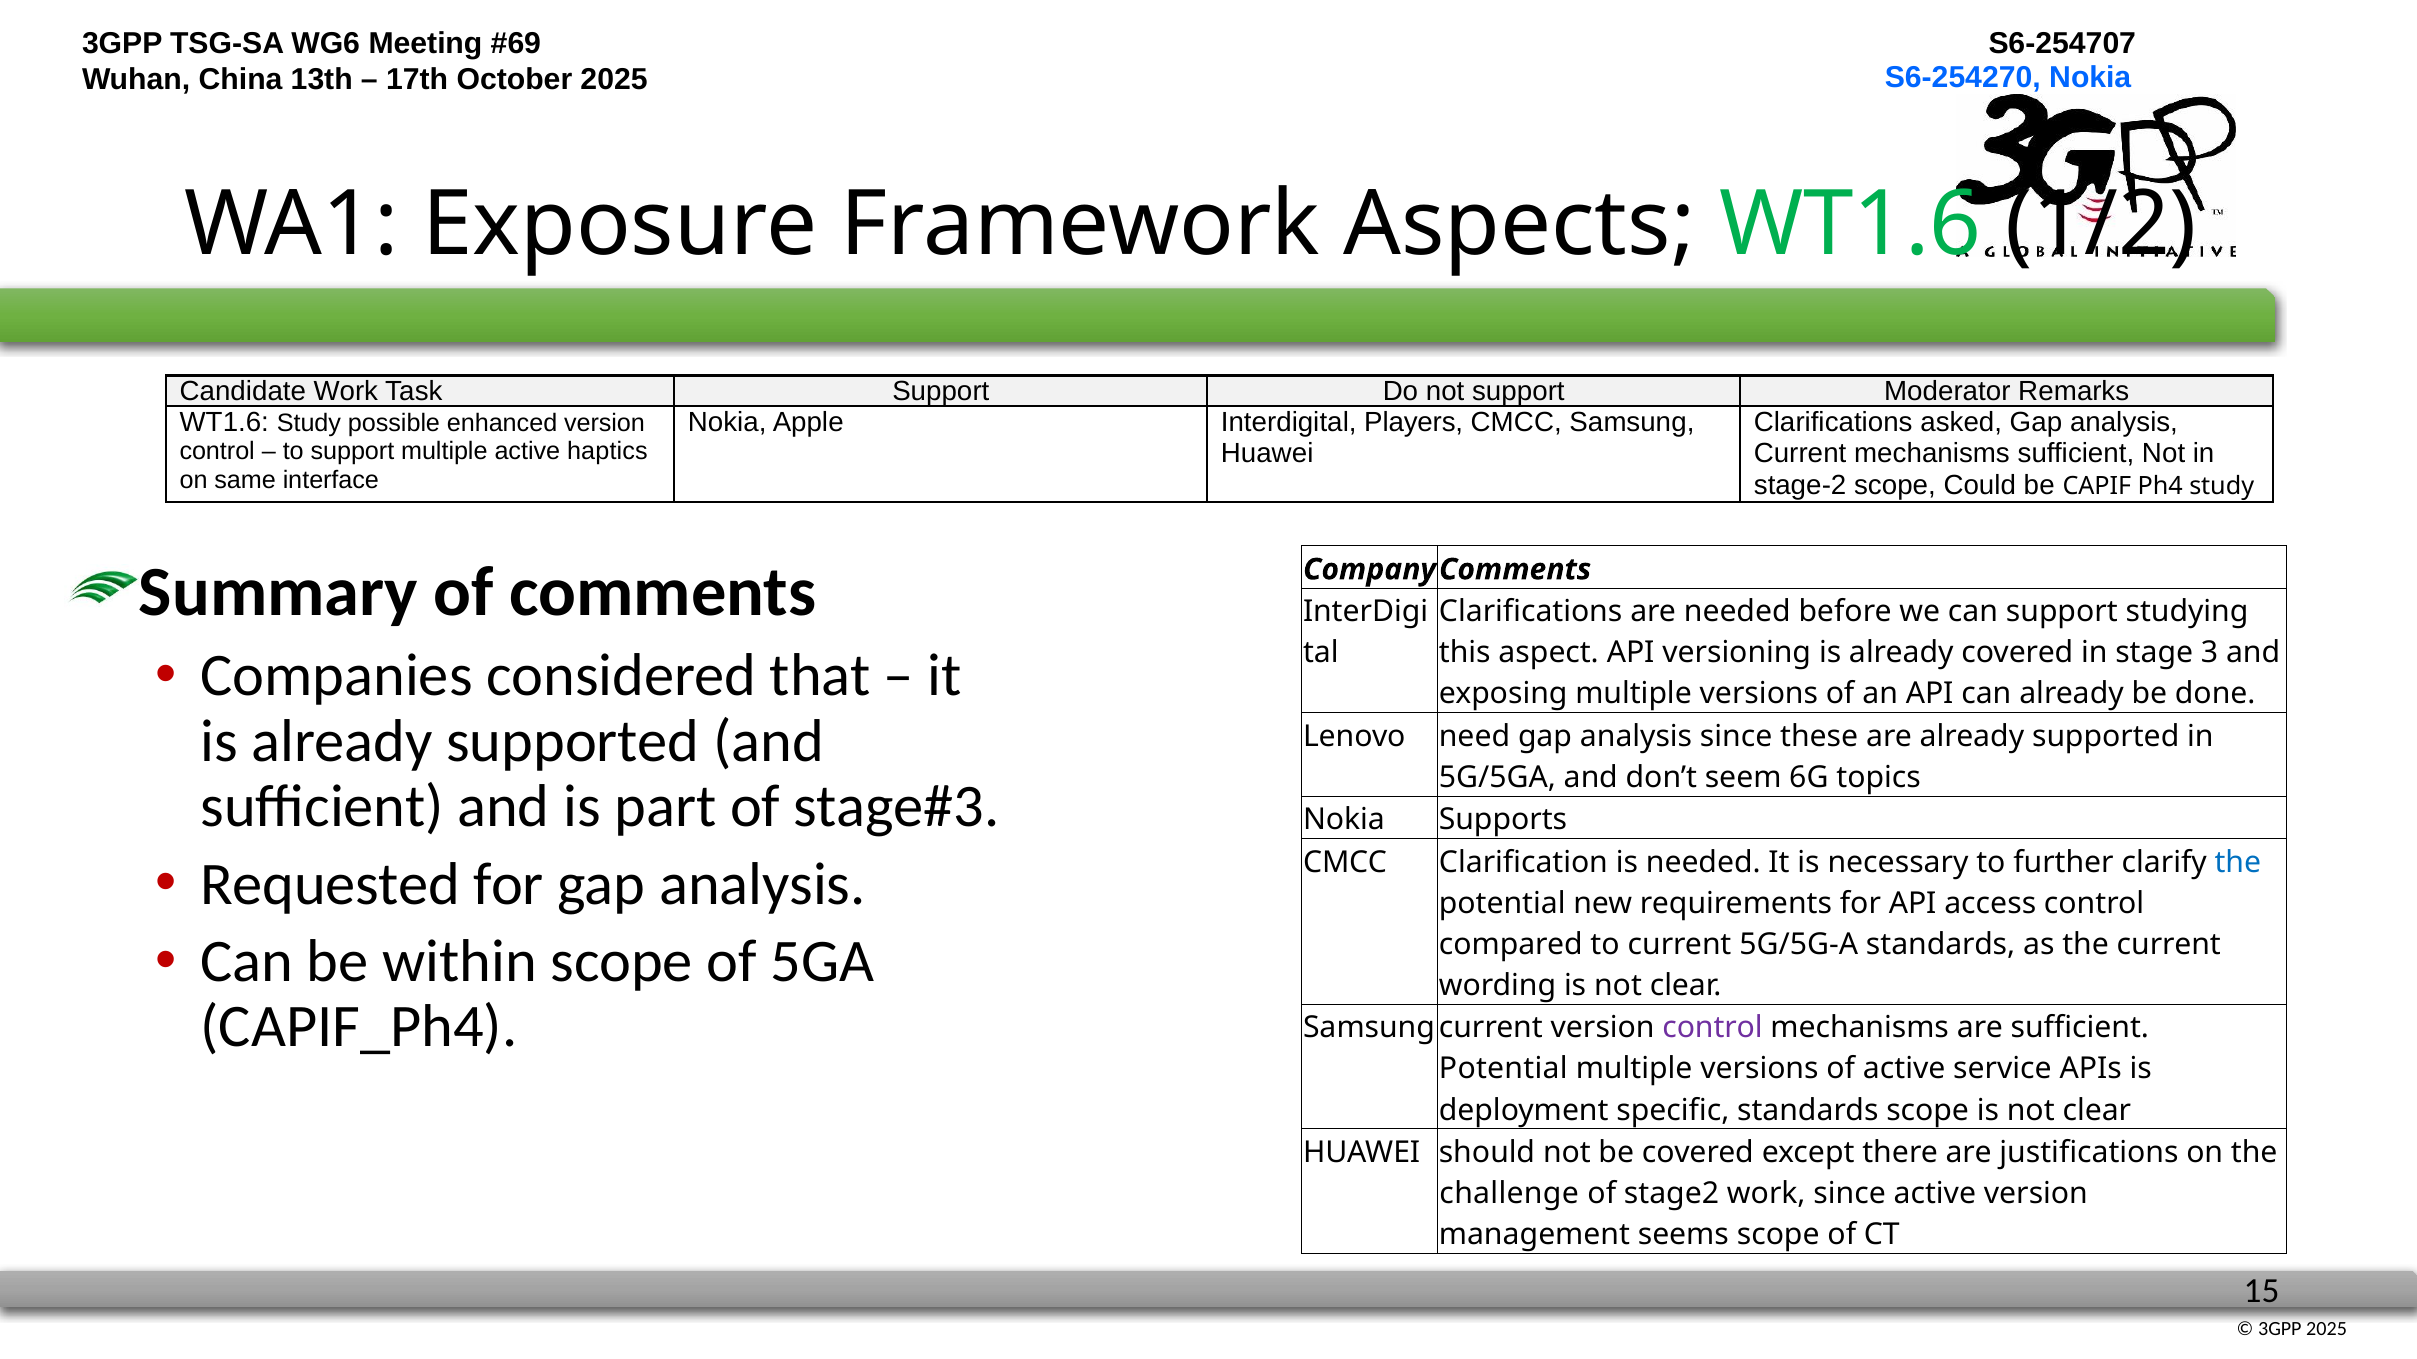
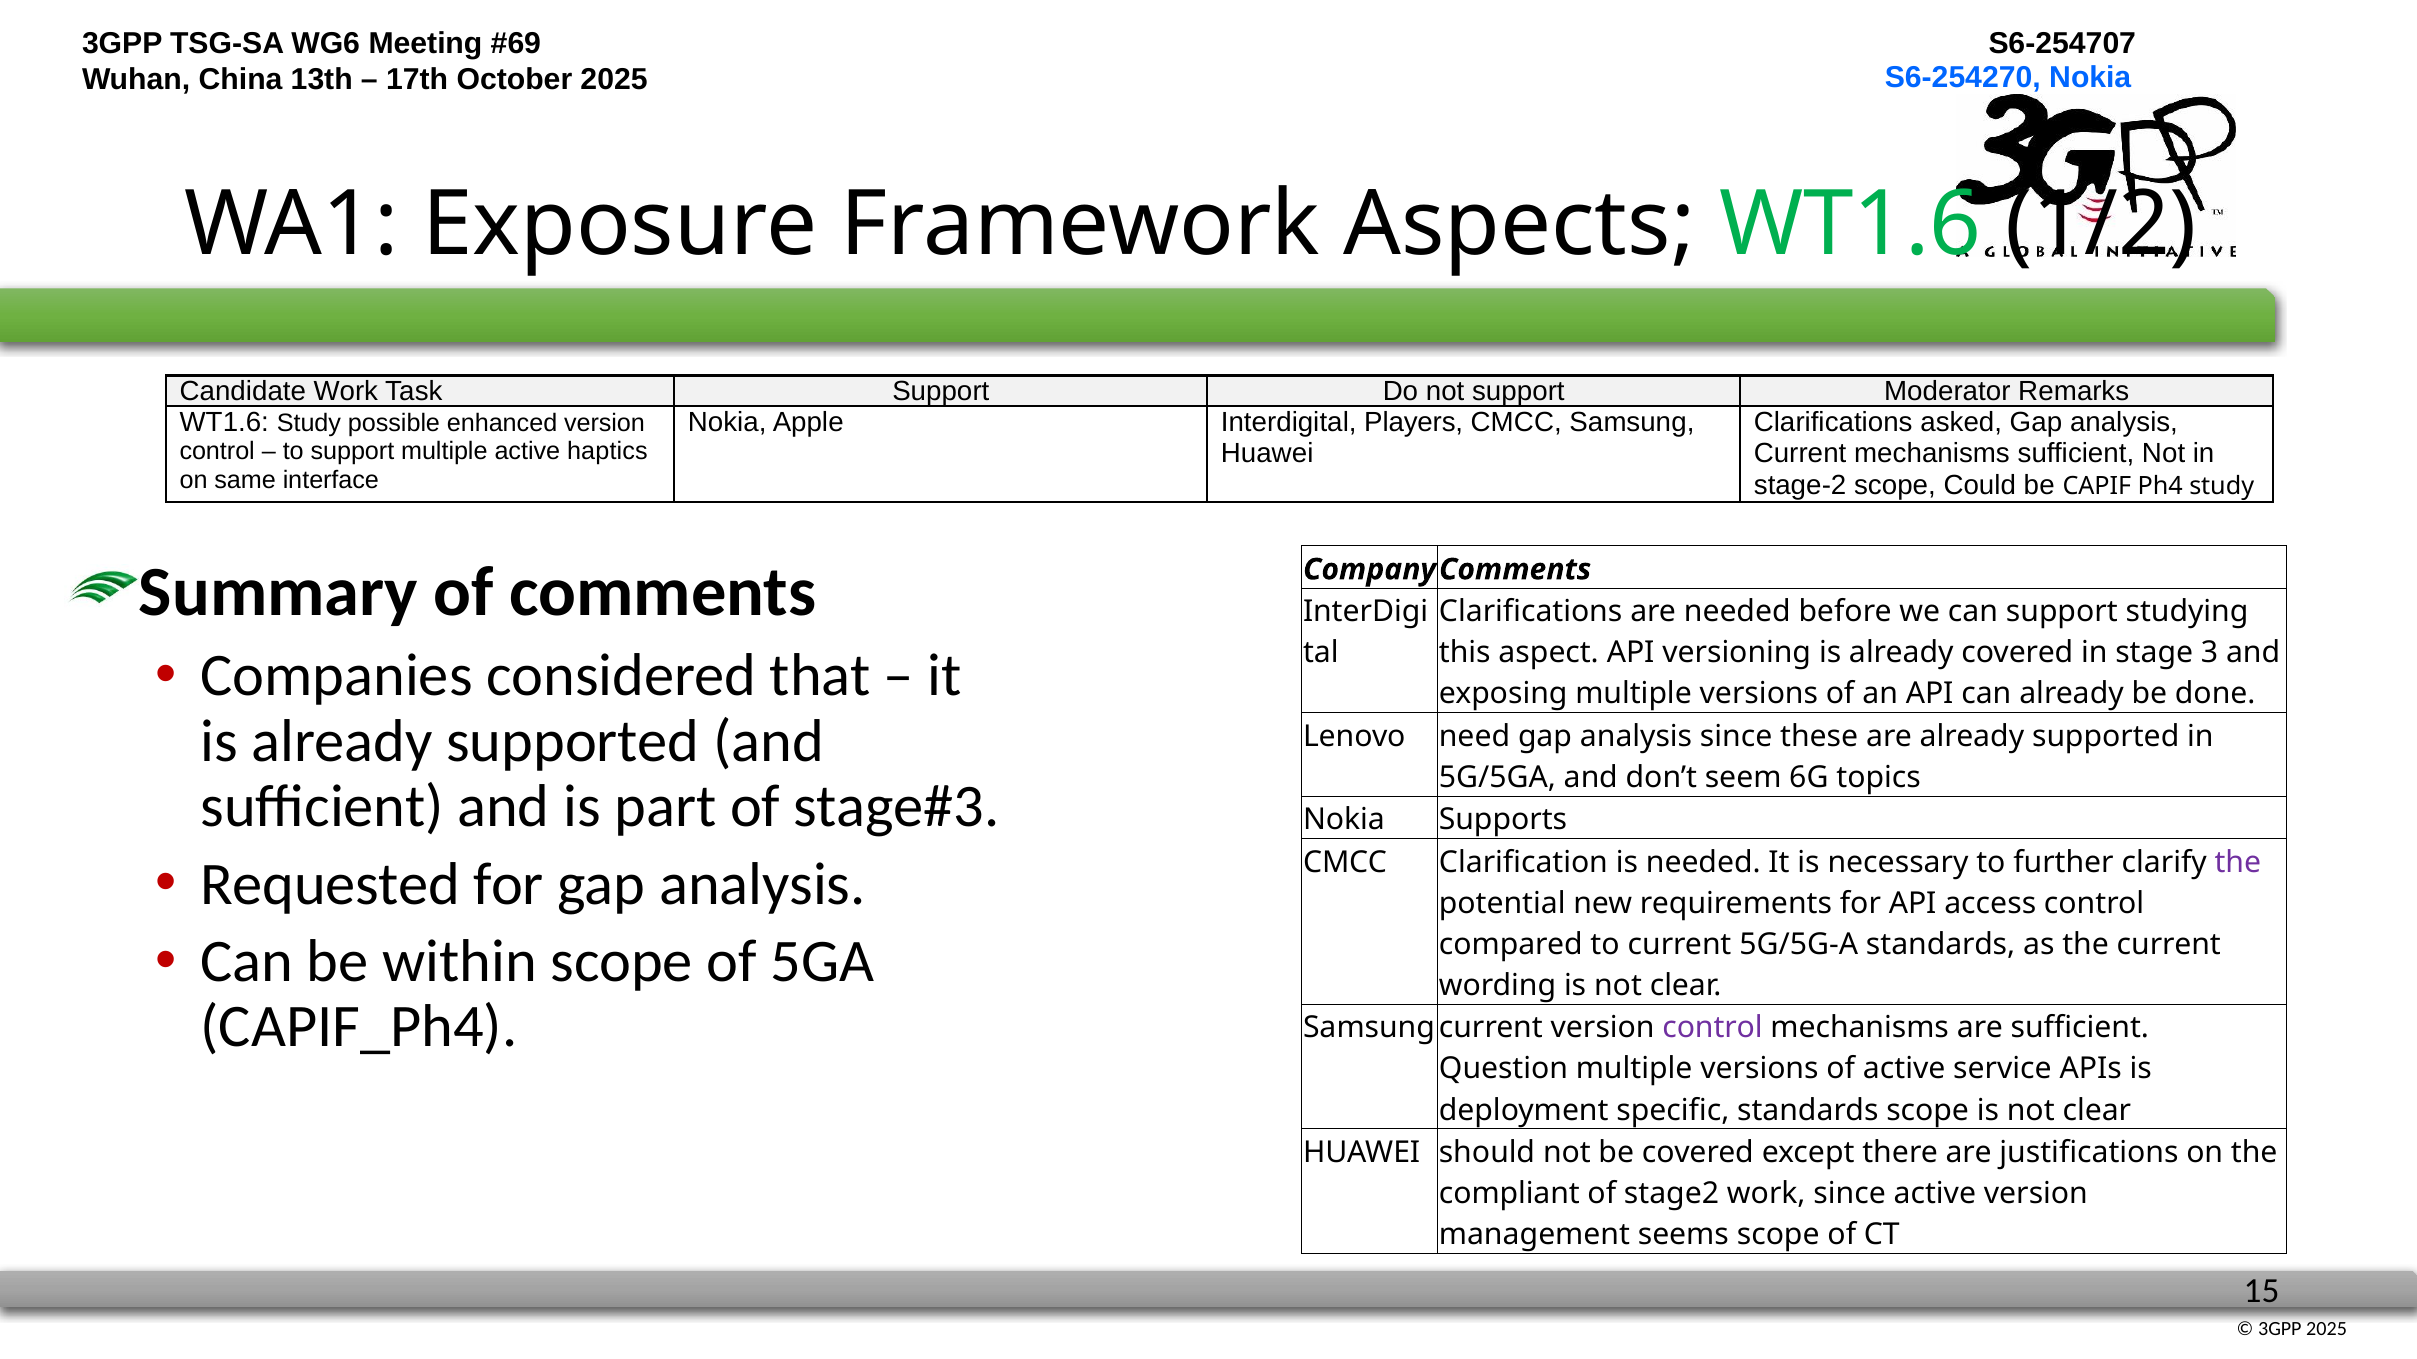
the colour: blue -> purple (2238, 863)
Potential: Potential -> Question (1503, 1069)
challenge: challenge -> compliant (1509, 1194)
